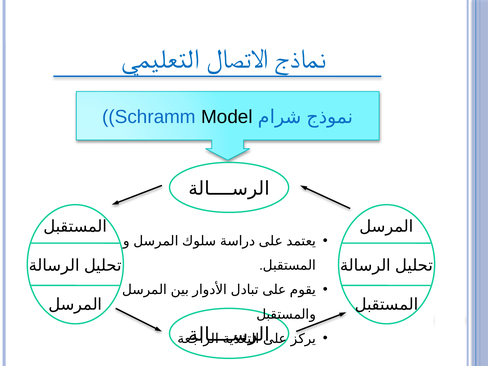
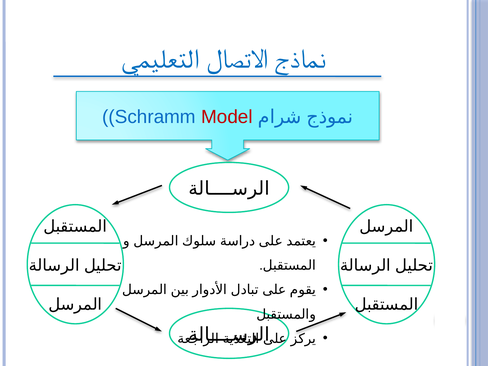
Model colour: black -> red (227, 117)
